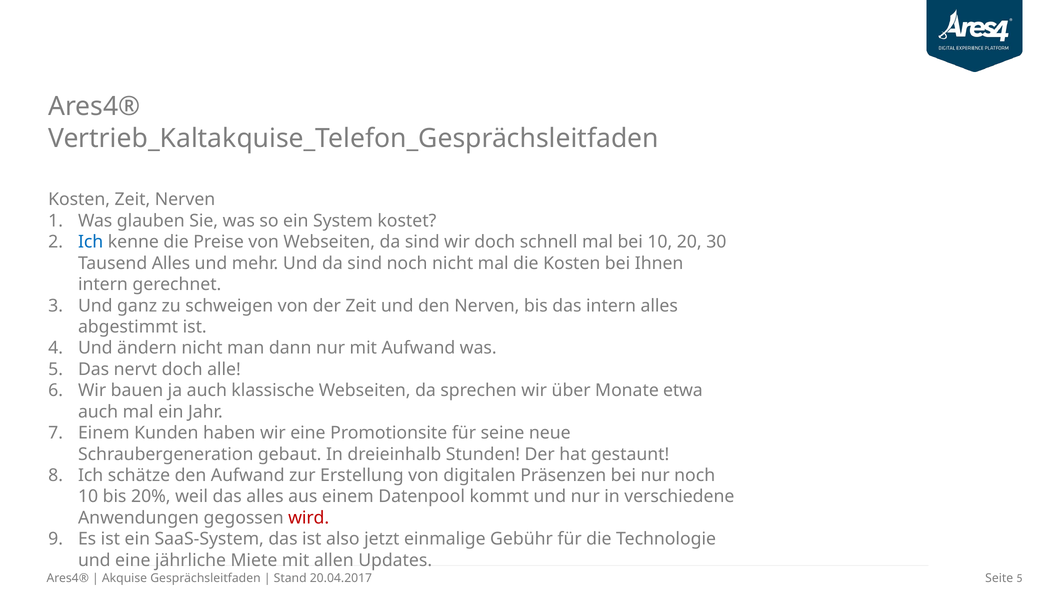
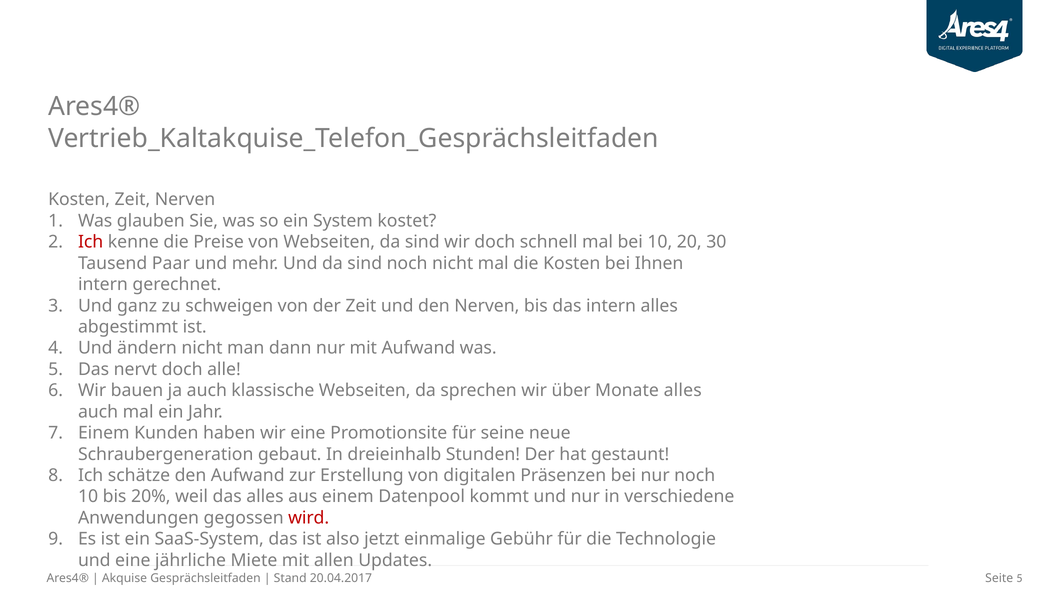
Ich colour: blue -> red (91, 242)
Tausend Alles: Alles -> Paar (171, 263)
Monate etwa: etwa -> alles (683, 390)
